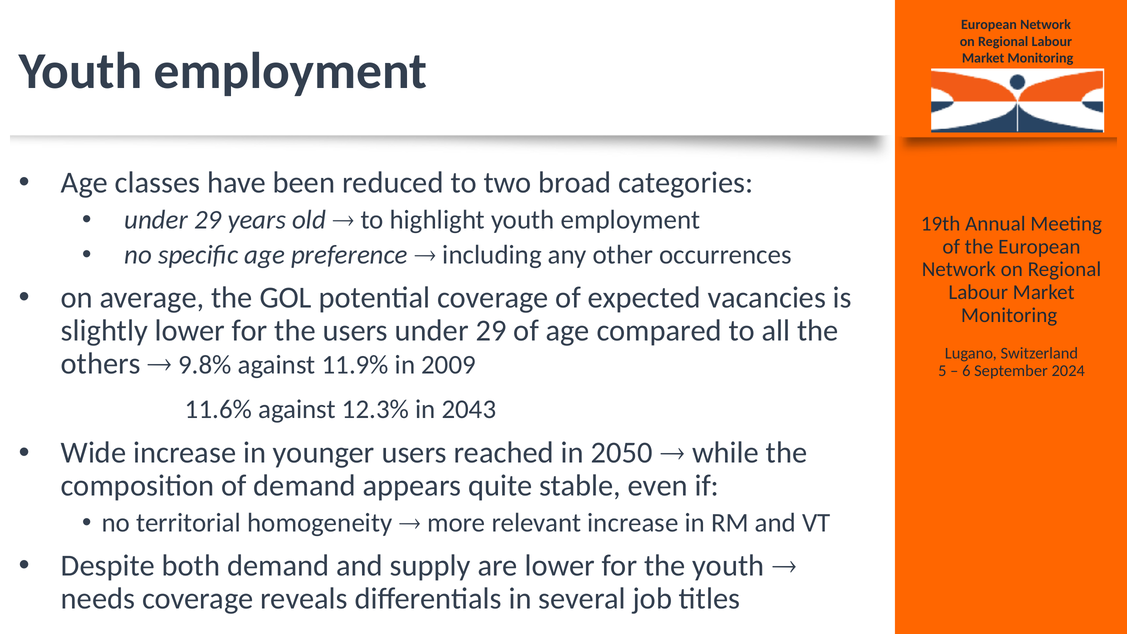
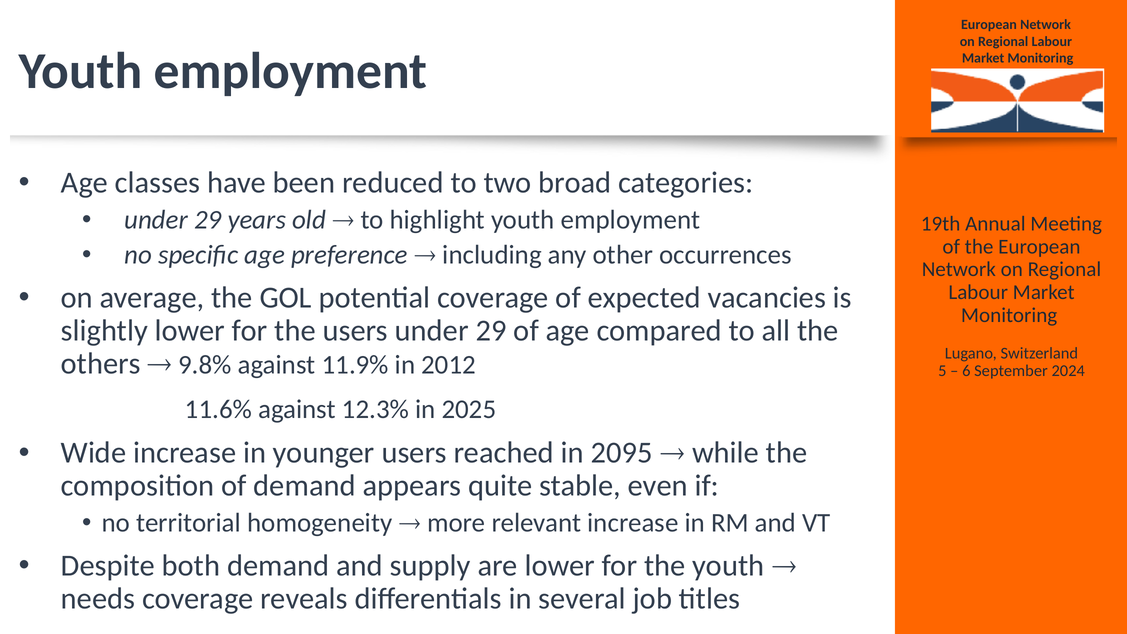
2009: 2009 -> 2012 (449, 365)
2043: 2043 -> 2025 (469, 409)
2050: 2050 -> 2095 (622, 453)
